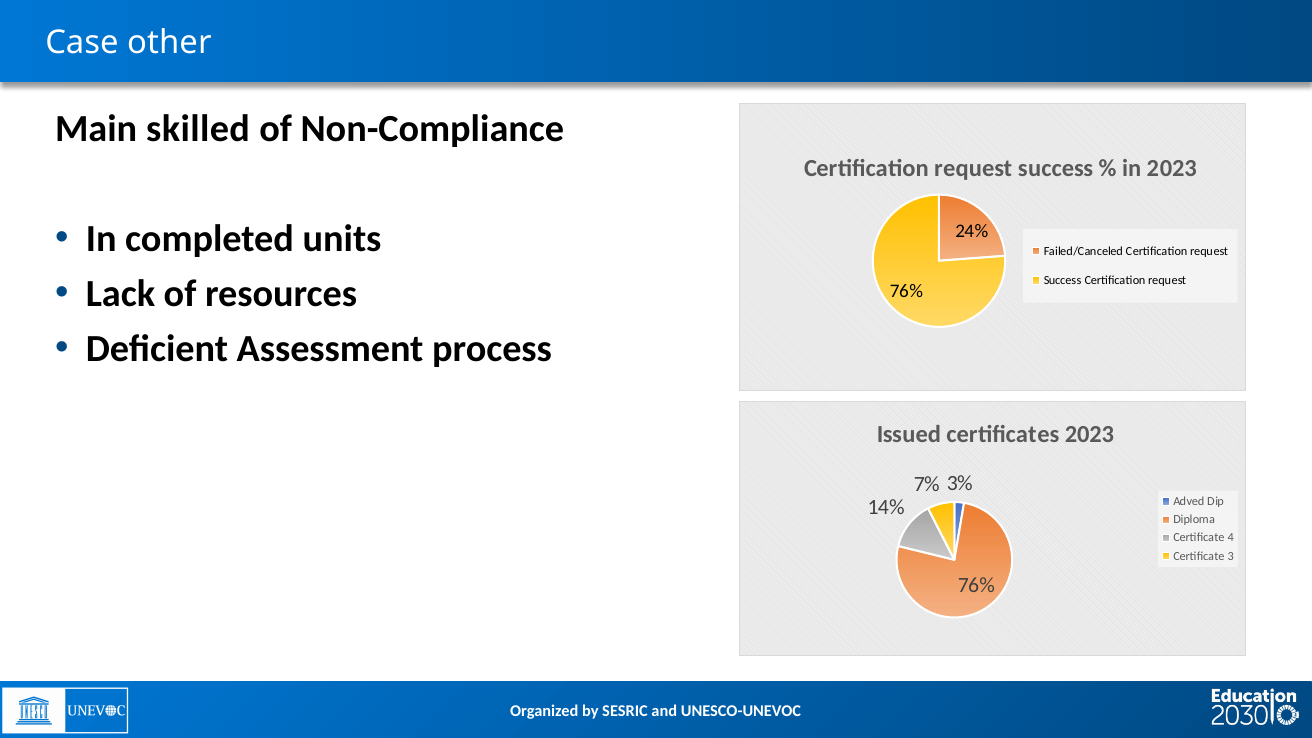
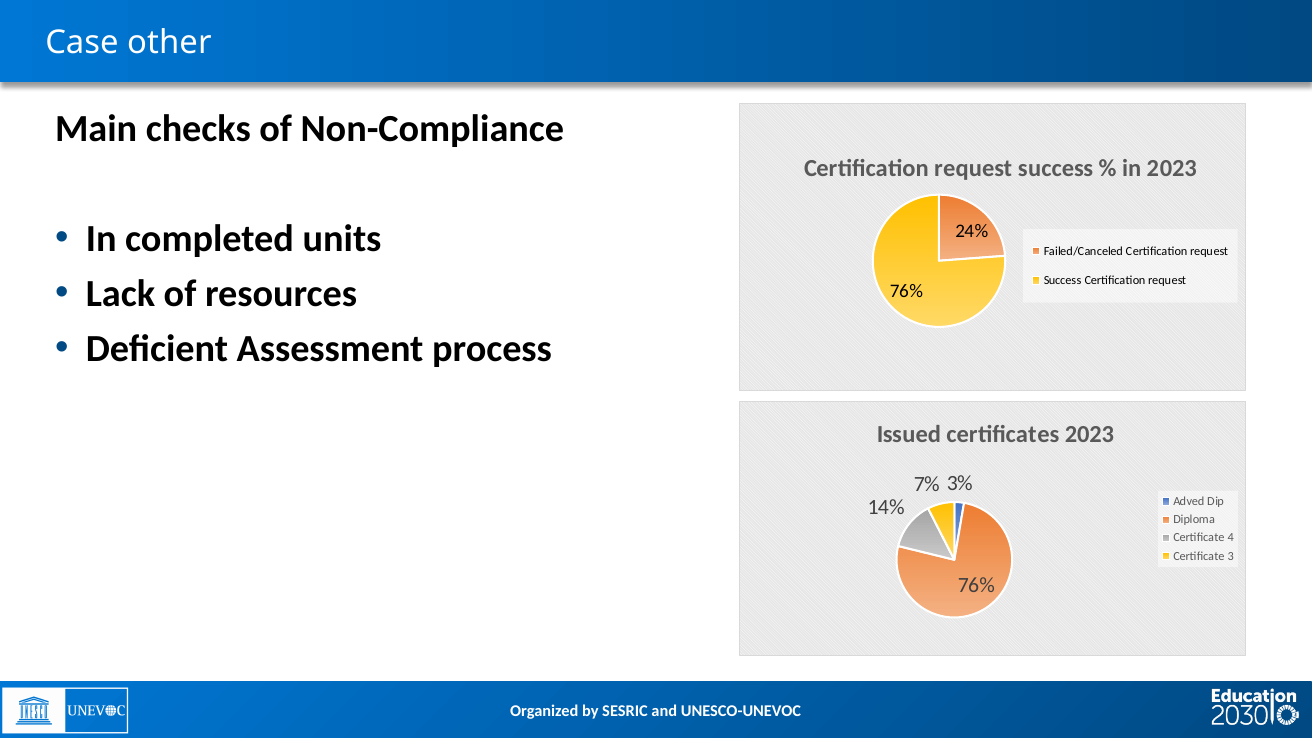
skilled: skilled -> checks (198, 129)
